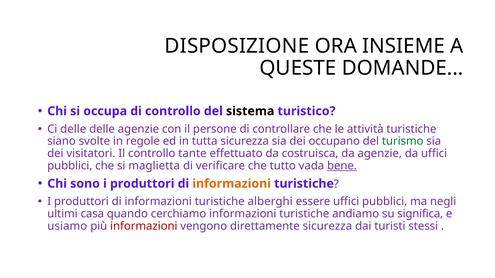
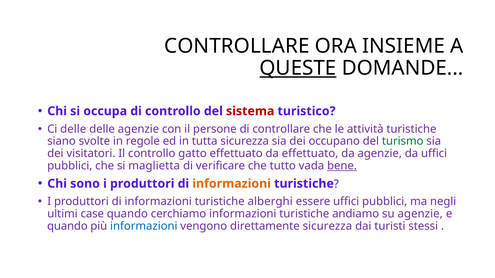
DISPOSIZIONE: DISPOSIZIONE -> CONTROLLARE (237, 46)
QUESTE underline: none -> present (298, 68)
sistema colour: black -> red (250, 111)
tante: tante -> gatto (193, 154)
da costruisca: costruisca -> effettuato (310, 154)
casa: casa -> case (92, 214)
su significa: significa -> agenzie (420, 214)
usiamo: usiamo -> quando (67, 226)
informazioni colour: red -> blue (144, 226)
